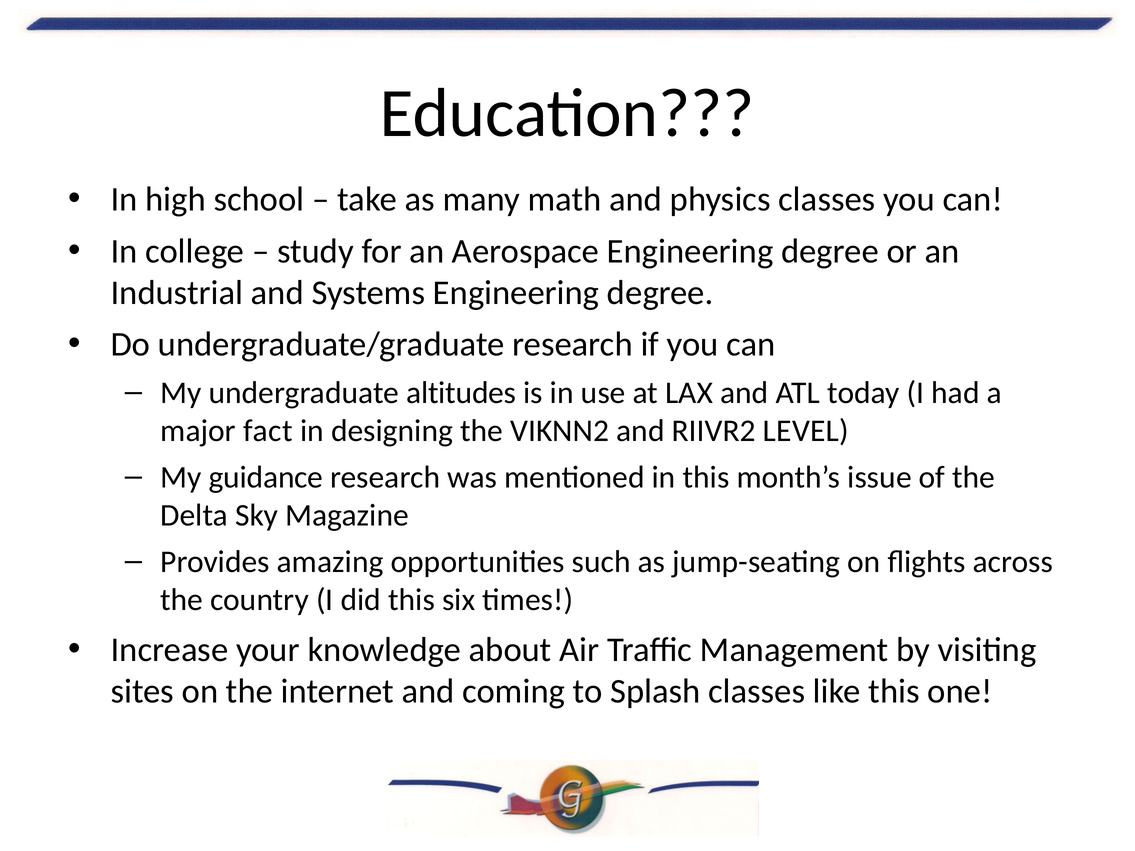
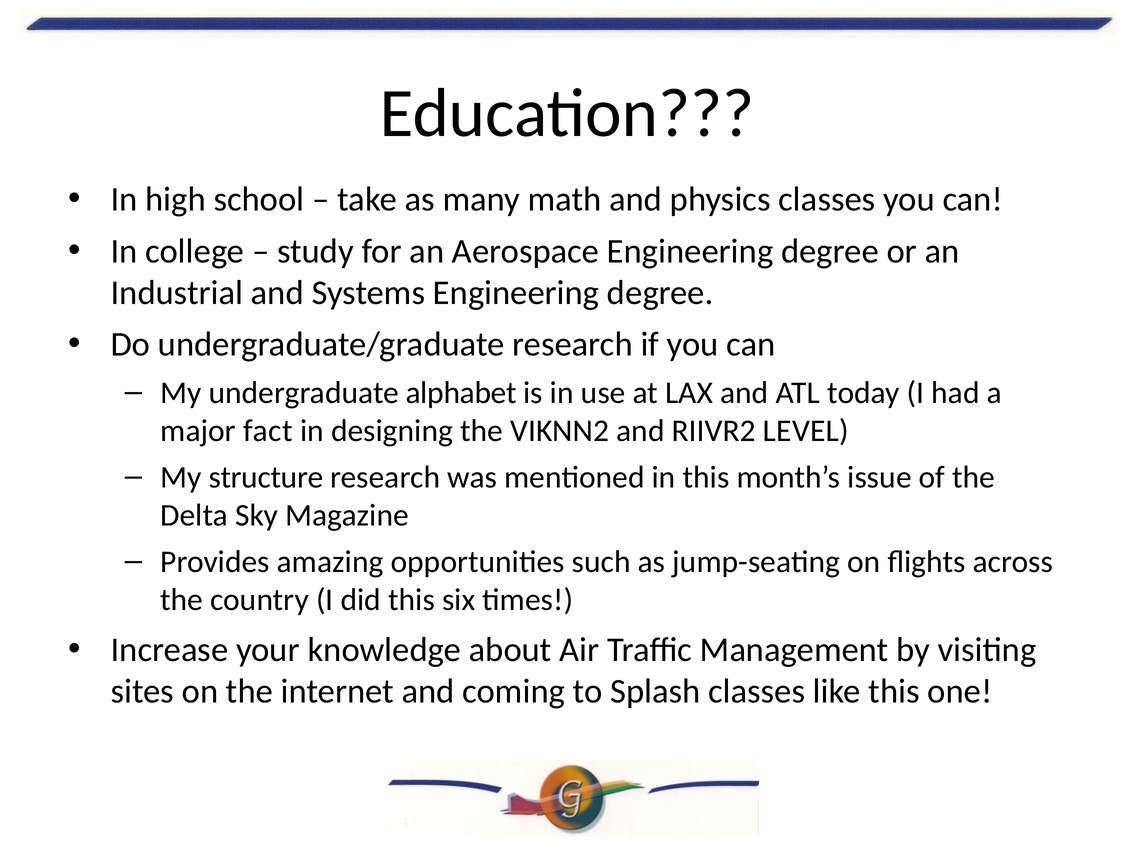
altitudes: altitudes -> alphabet (461, 393)
guidance: guidance -> structure (266, 478)
